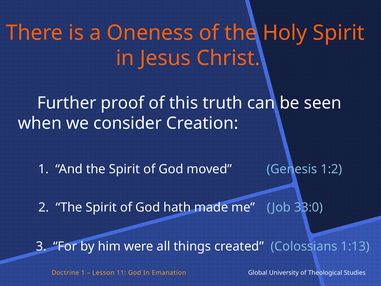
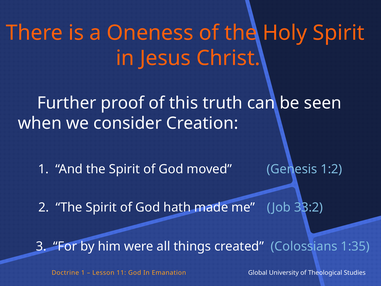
33:0: 33:0 -> 33:2 (309, 207)
1:13: 1:13 -> 1:35 (355, 246)
